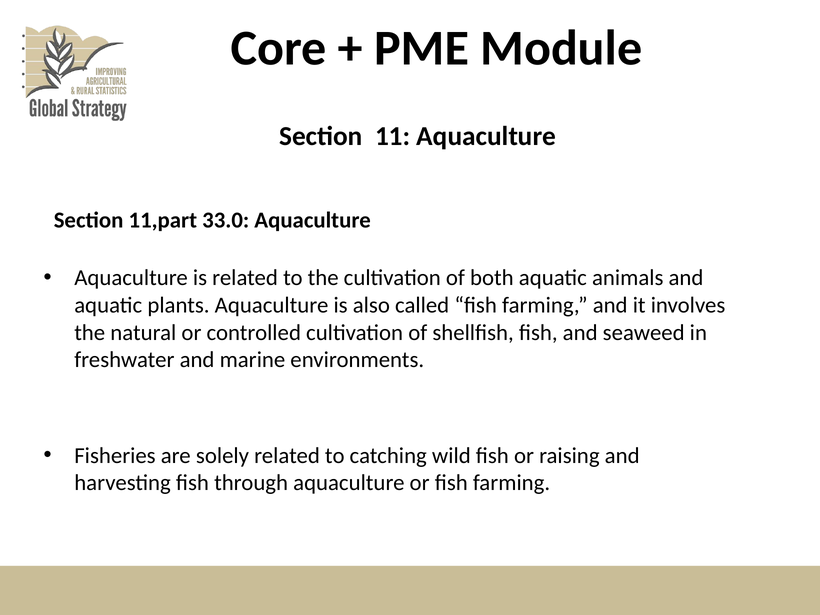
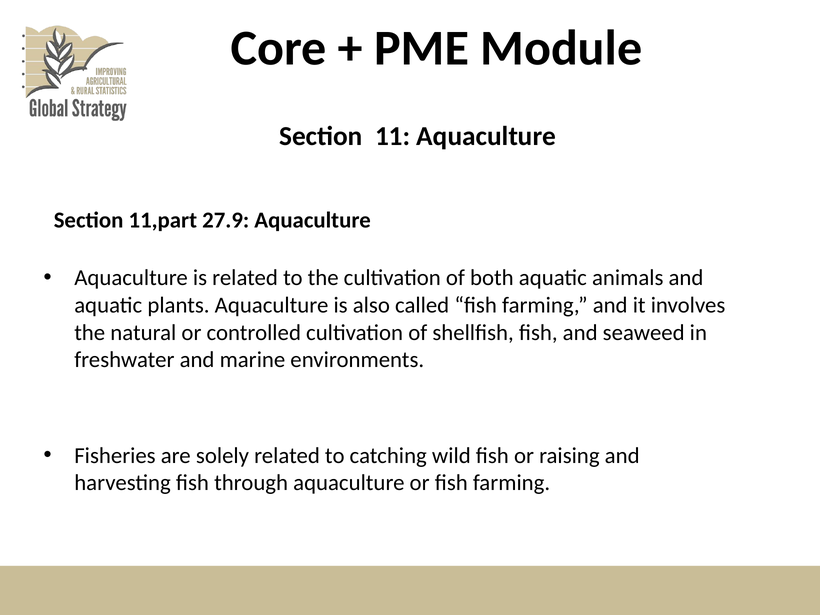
33.0: 33.0 -> 27.9 (226, 220)
